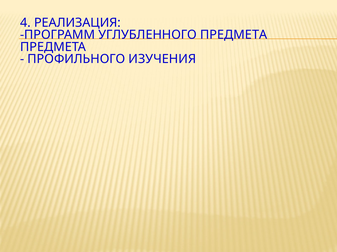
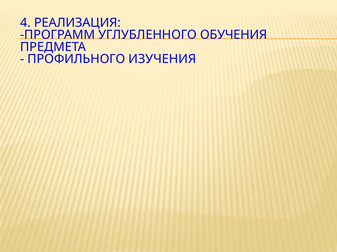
УГЛУБЛЕННОГО ПРЕДМЕТА: ПРЕДМЕТА -> ОБУЧЕНИЯ (234, 35)
